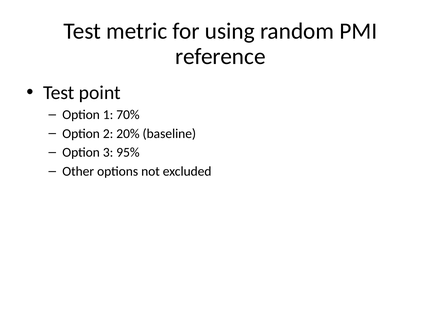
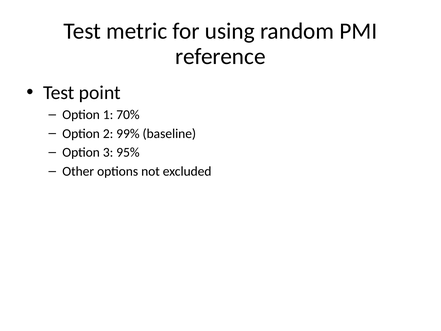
20%: 20% -> 99% (128, 133)
